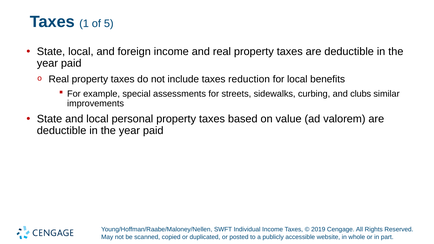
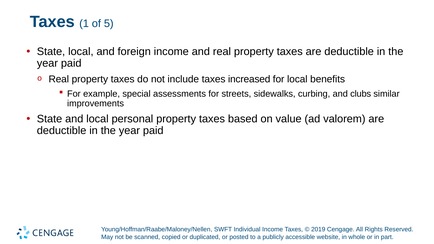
reduction: reduction -> increased (249, 79)
